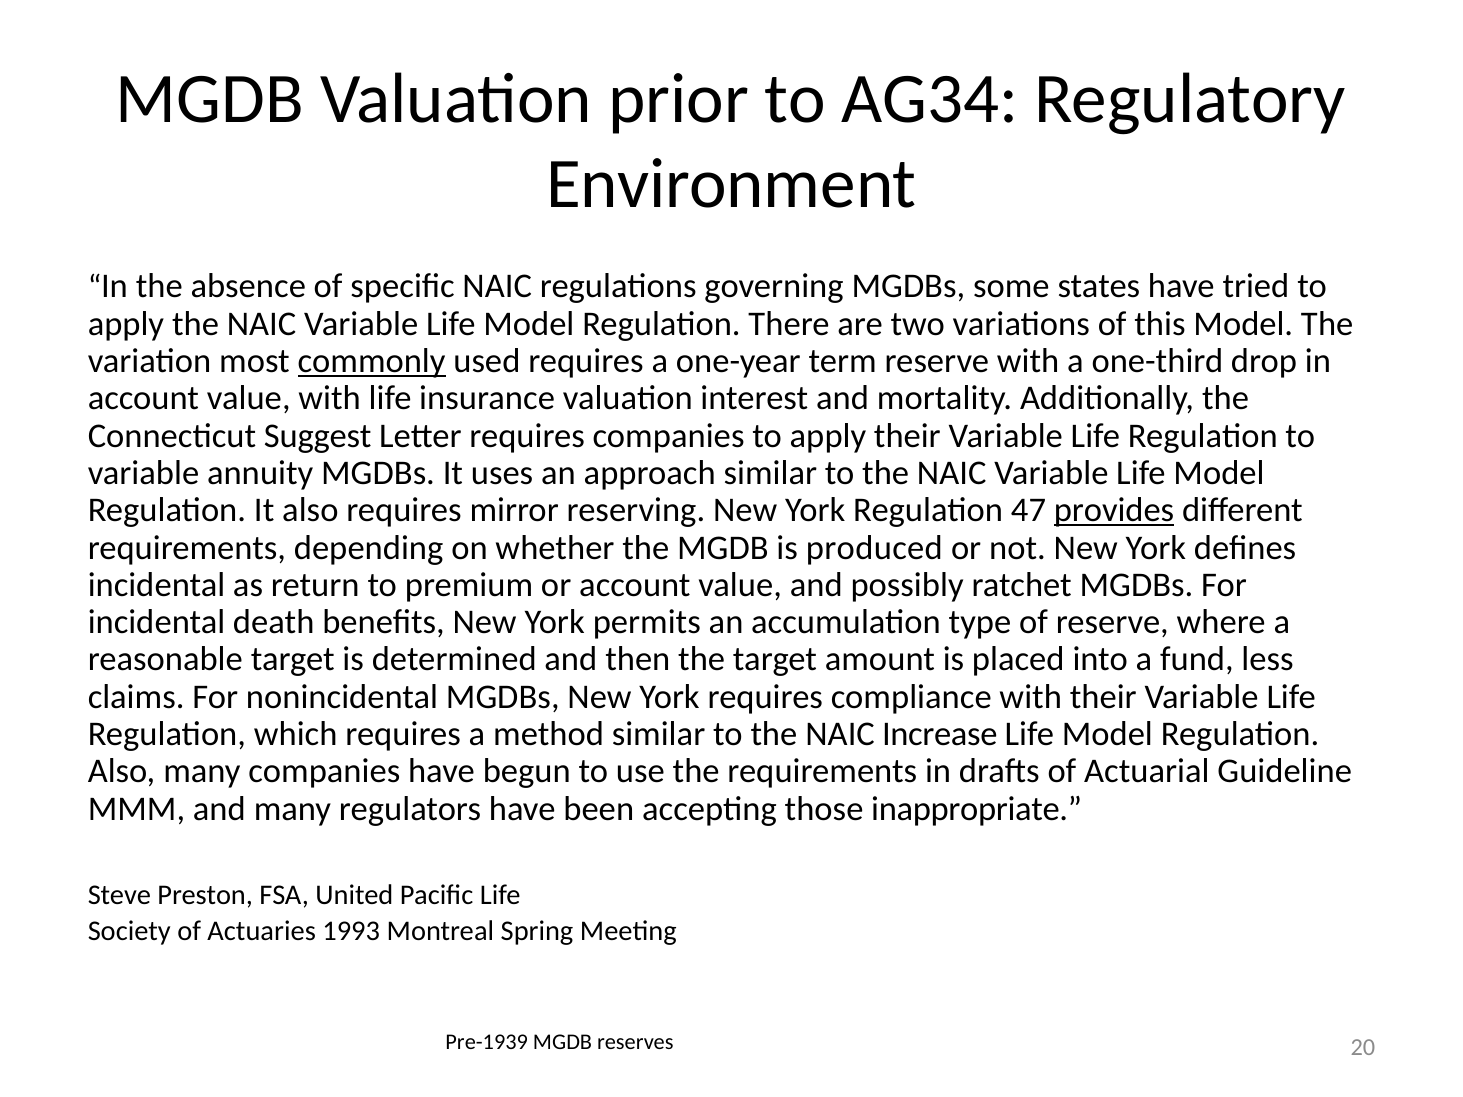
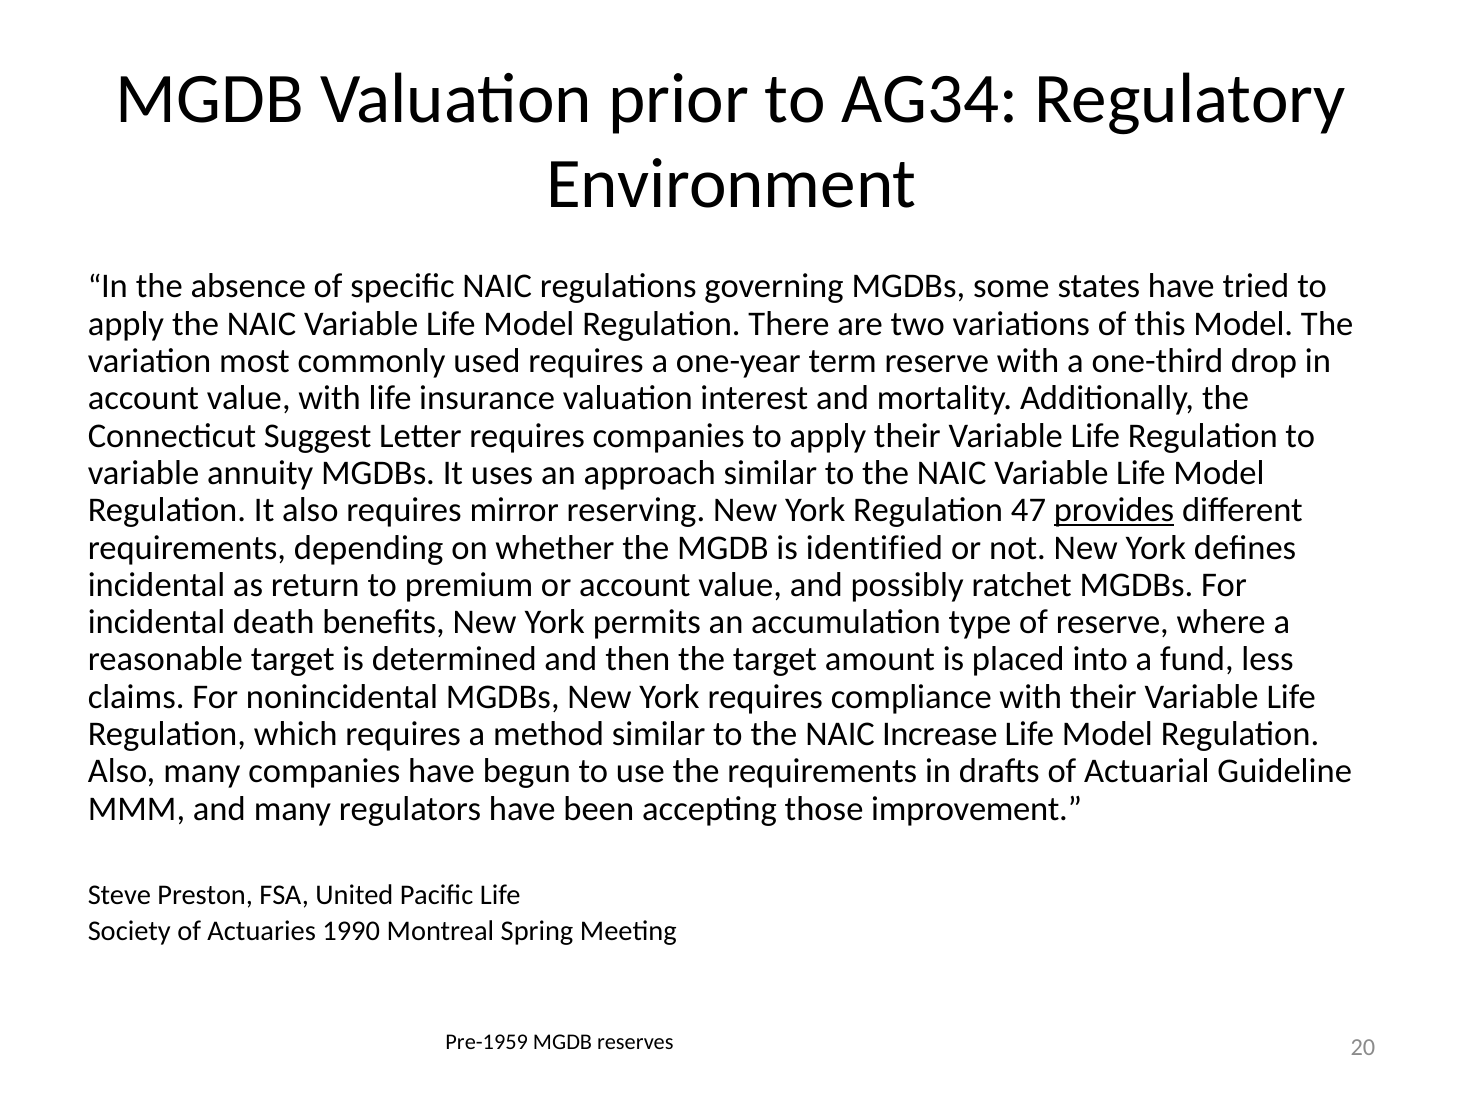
commonly underline: present -> none (372, 361)
produced: produced -> identified (874, 548)
inappropriate: inappropriate -> improvement (977, 809)
1993: 1993 -> 1990 (351, 931)
Pre-1939: Pre-1939 -> Pre-1959 (487, 1042)
